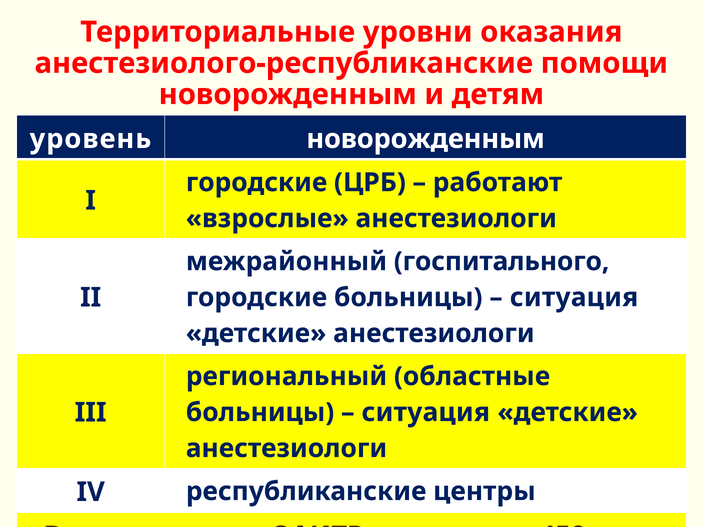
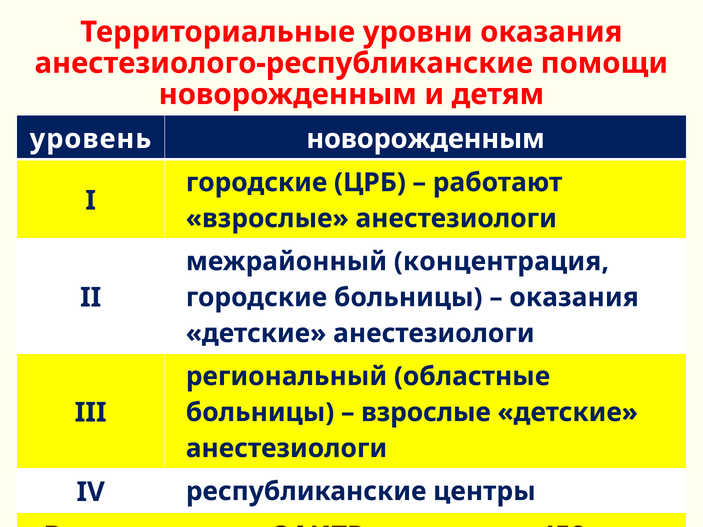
госпитального: госпитального -> концентрация (501, 262)
ситуация: ситуация -> оказания (574, 298)
ситуация: ситуация -> взрослые (426, 413)
